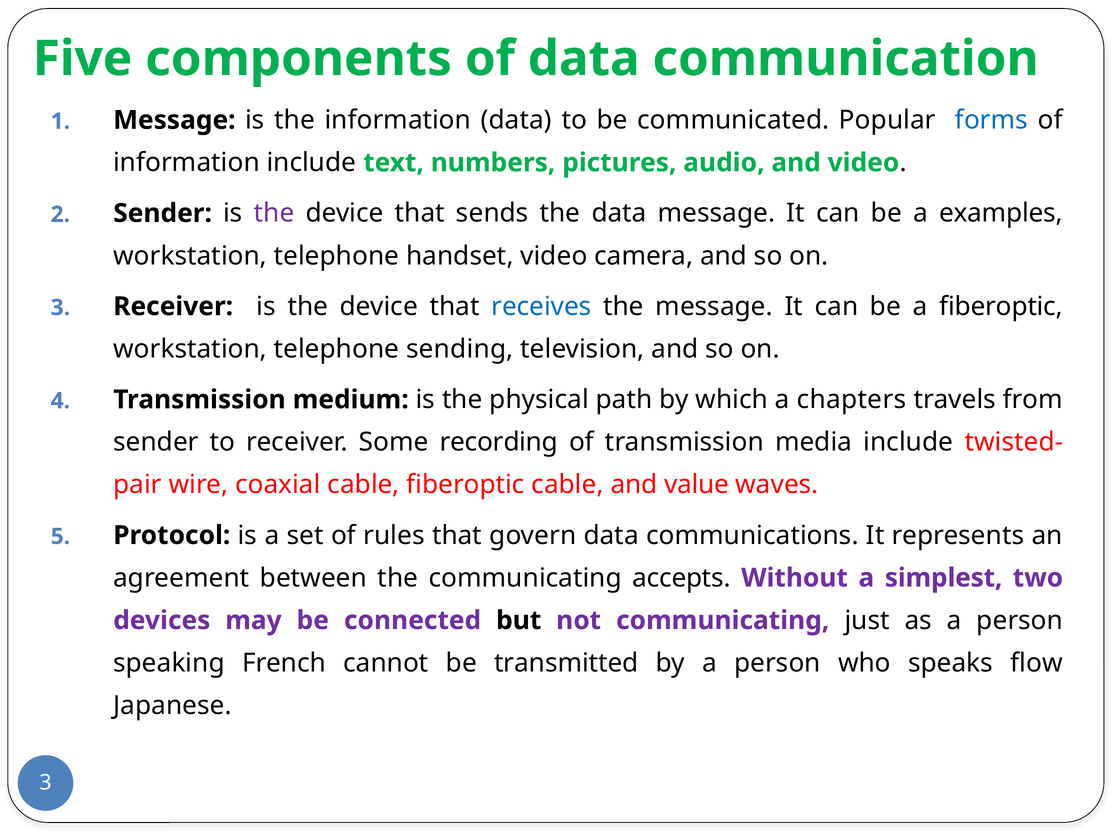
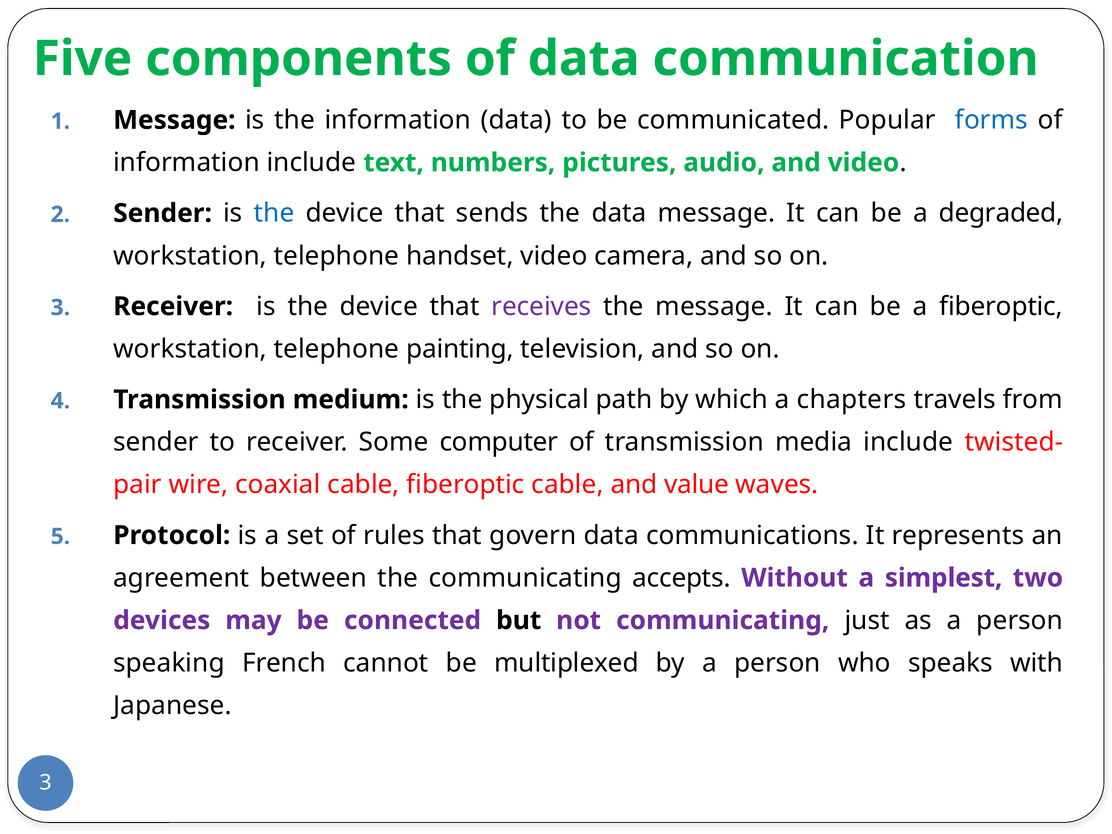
the colour: purple -> blue (274, 213)
examples: examples -> degraded (1001, 213)
receives colour: blue -> purple (541, 306)
sending: sending -> painting (460, 349)
recording: recording -> computer (499, 442)
transmitted: transmitted -> multiplexed (566, 663)
flow: flow -> with (1037, 663)
